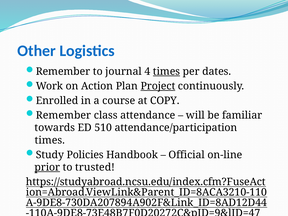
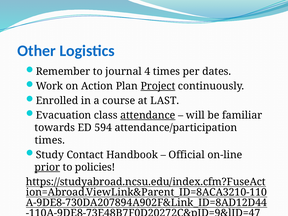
times underline: present -> none (167, 71)
COPY: COPY -> LAST (165, 101)
Remember: Remember -> Evacuation (64, 115)
attendance underline: none -> present (148, 115)
510: 510 -> 594 (103, 128)
Policies: Policies -> Contact (85, 155)
trusted: trusted -> policies (95, 167)
